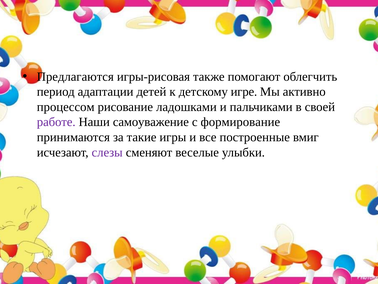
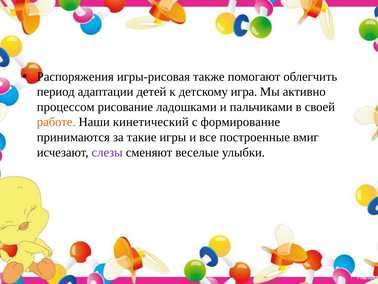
Предлагаются: Предлагаются -> Распоряжения (75, 76)
игре: игре -> игра (244, 92)
работе colour: purple -> orange (56, 122)
самоуважение: самоуважение -> кинетический (151, 122)
